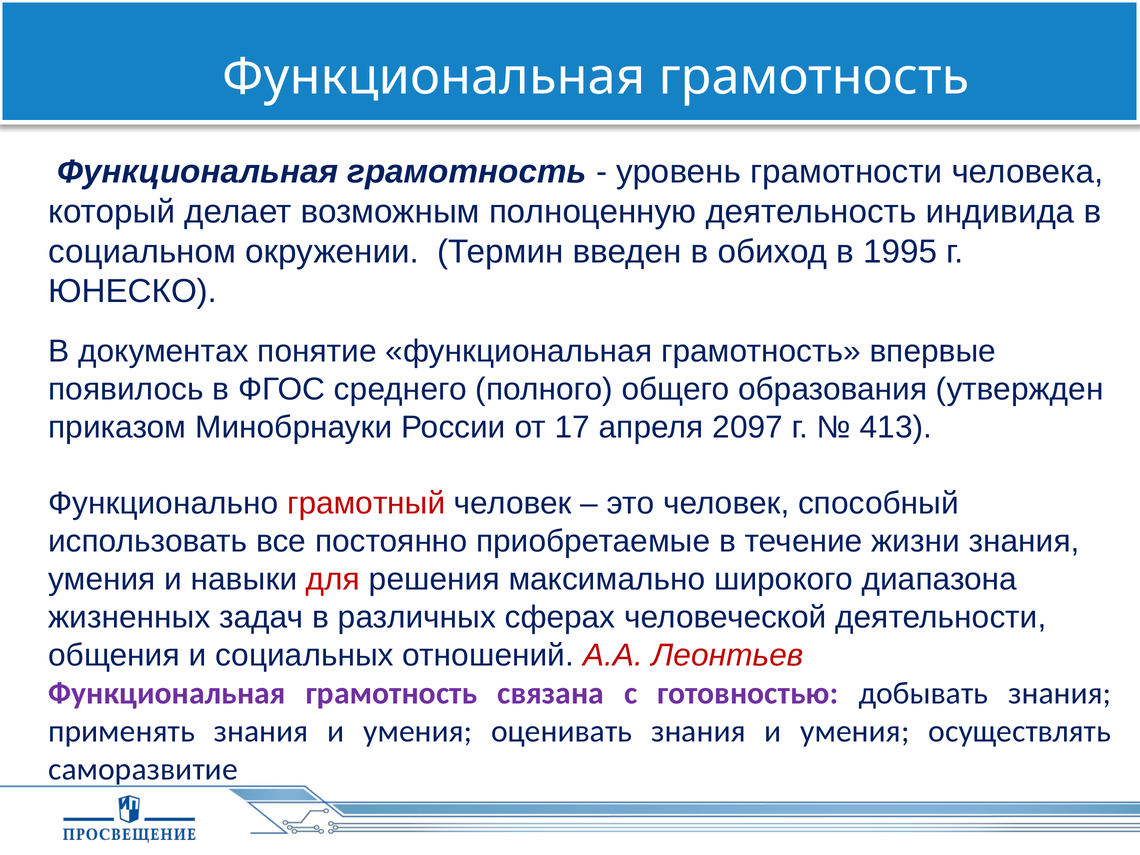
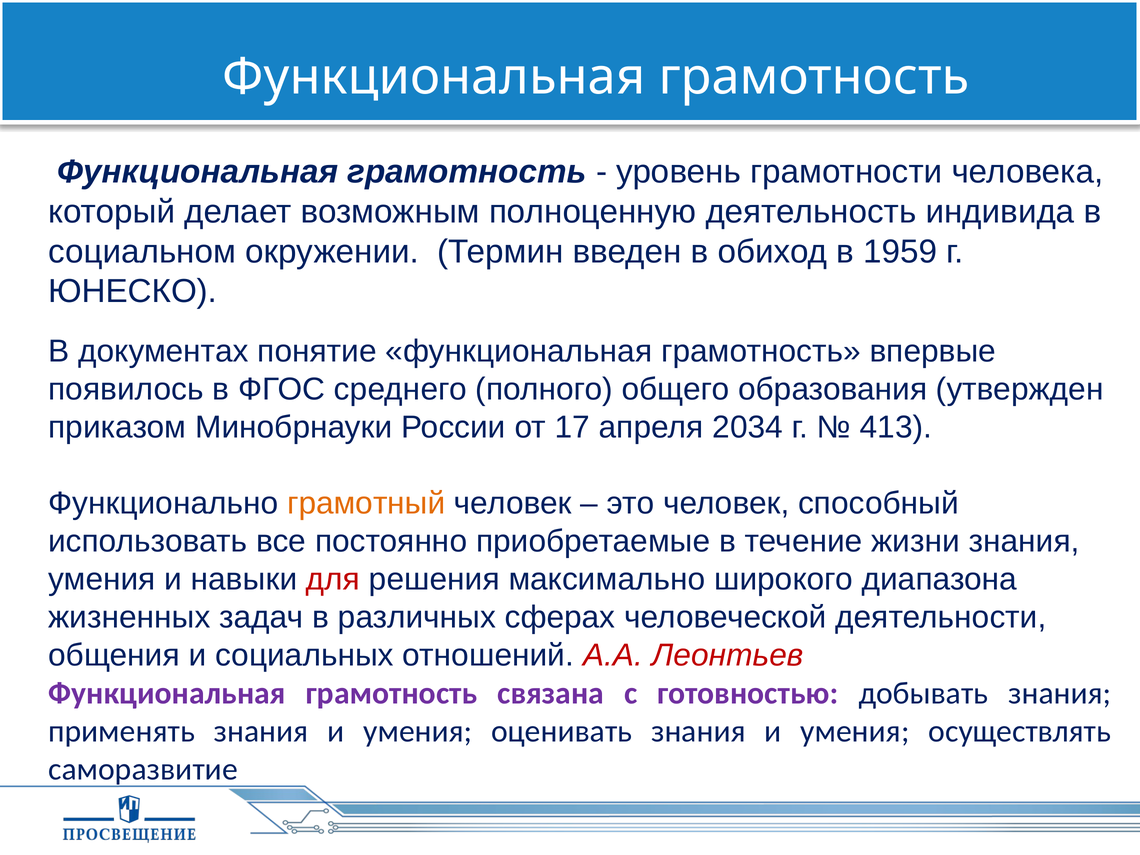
1995: 1995 -> 1959 (900, 252)
2097: 2097 -> 2034 (748, 427)
грамотный colour: red -> orange (366, 503)
